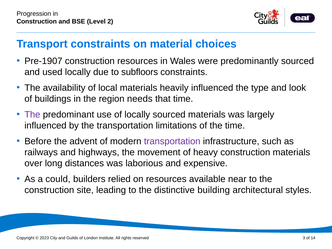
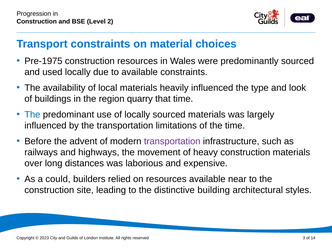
Pre-1907: Pre-1907 -> Pre-1975 (43, 61)
to subfloors: subfloors -> available (140, 72)
needs: needs -> quarry (140, 99)
The colour: purple -> blue (32, 115)
